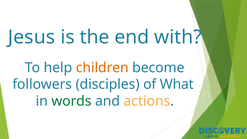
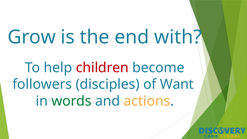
Jesus: Jesus -> Grow (32, 37)
children colour: orange -> red (102, 68)
What: What -> Want (177, 84)
